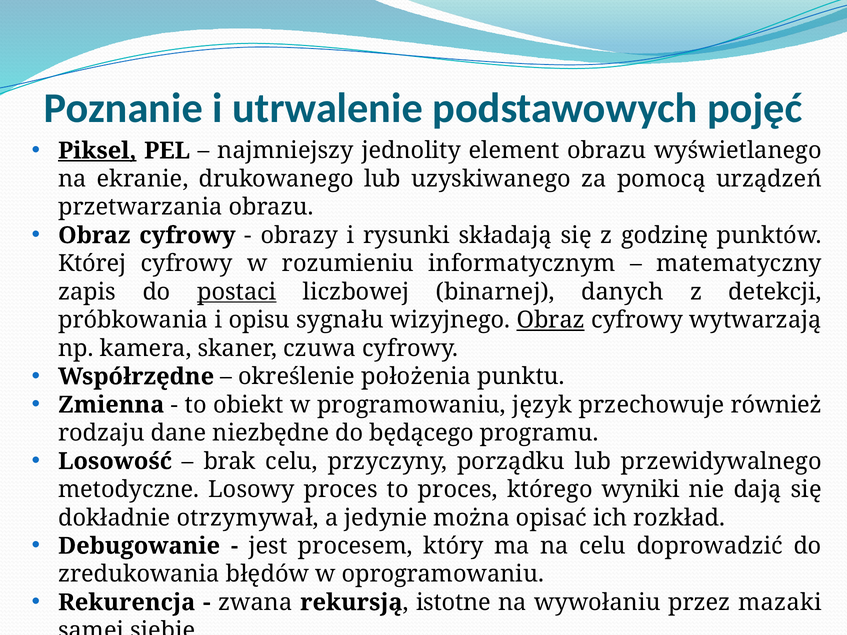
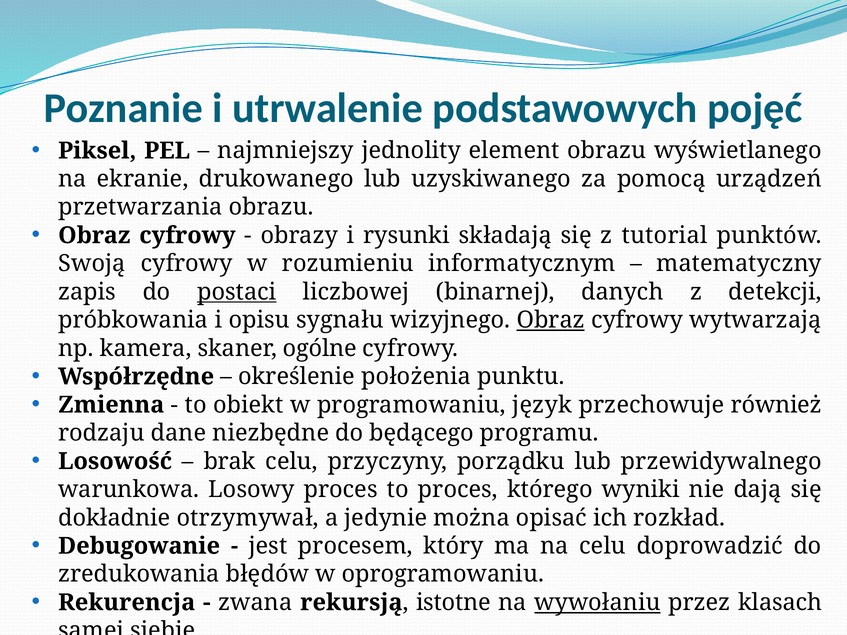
Piksel underline: present -> none (97, 151)
godzinę: godzinę -> tutorial (665, 235)
Której: Której -> Swoją (92, 264)
czuwa: czuwa -> ogólne (320, 348)
metodyczne: metodyczne -> warunkowa (129, 490)
wywołaniu underline: none -> present (597, 603)
mazaki: mazaki -> klasach (780, 603)
